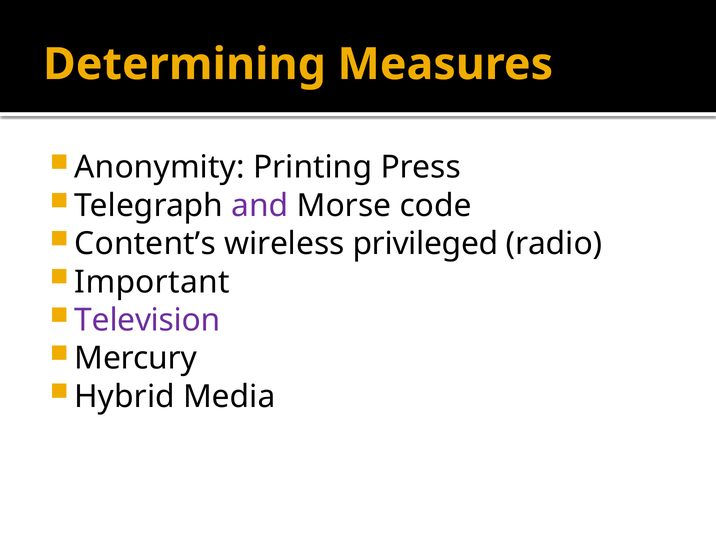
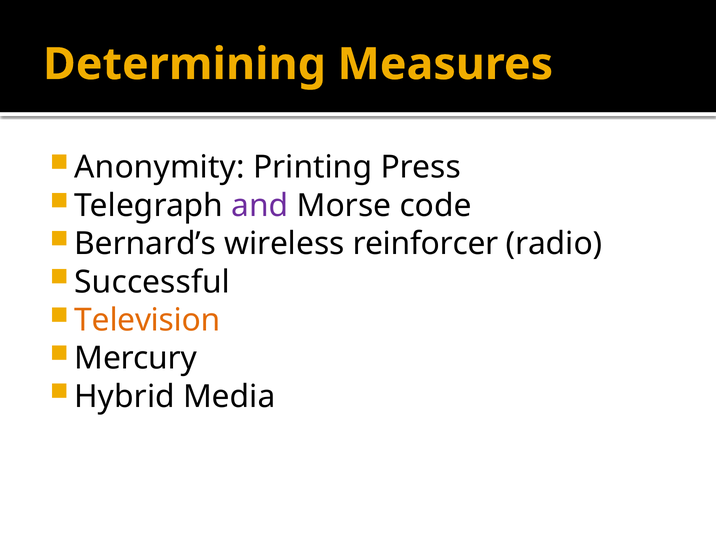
Content’s: Content’s -> Bernard’s (145, 244)
privileged: privileged -> reinforcer (425, 244)
Important: Important -> Successful (152, 282)
Television colour: purple -> orange (147, 320)
